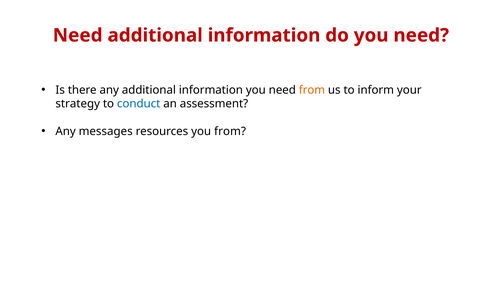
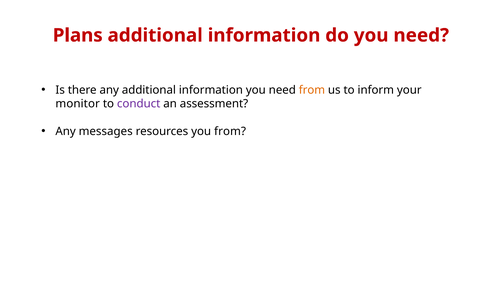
Need: Need -> Plans (78, 35)
strategy: strategy -> monitor (78, 104)
conduct colour: blue -> purple (139, 104)
